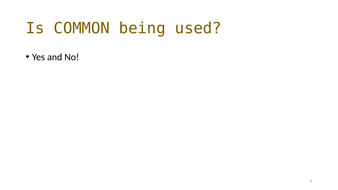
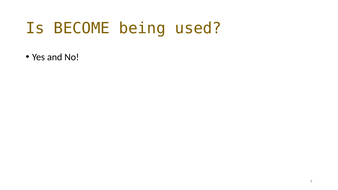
COMMON: COMMON -> BECOME (82, 28)
